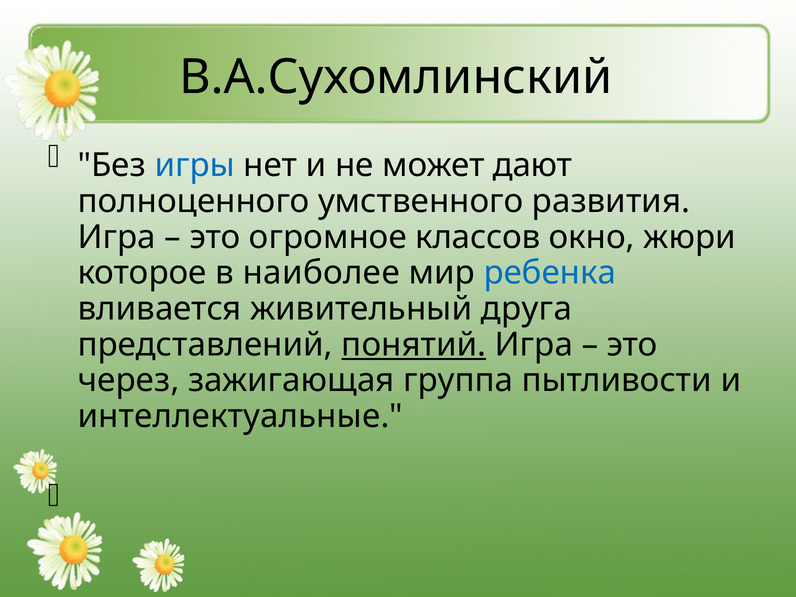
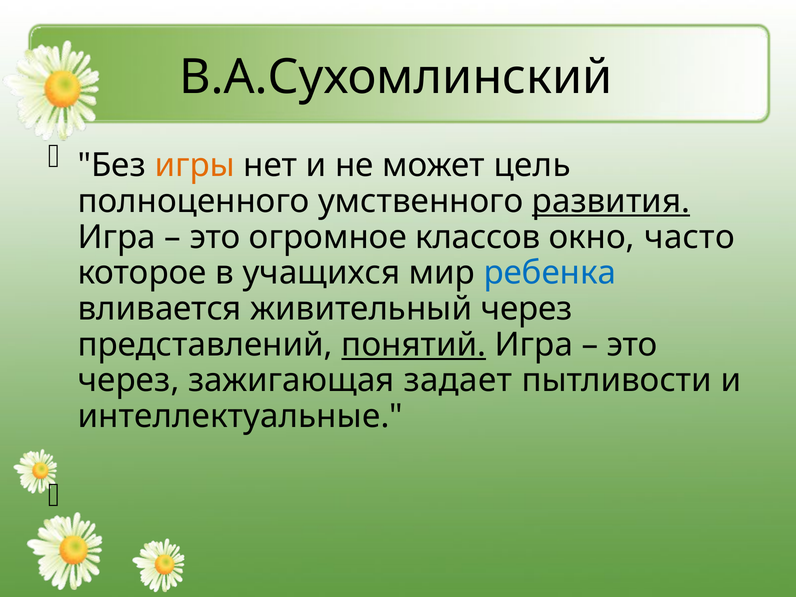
игры colour: blue -> orange (195, 165)
дают: дают -> цель (532, 165)
развития underline: none -> present (611, 201)
жюри: жюри -> часто (690, 237)
наиболее: наиболее -> учащихся (321, 273)
живительный друга: друга -> через (527, 309)
группа: группа -> задает (458, 380)
